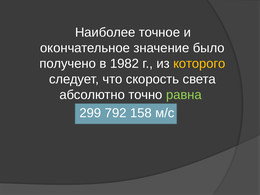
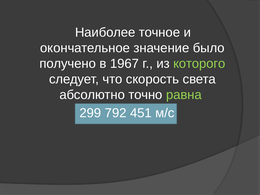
1982: 1982 -> 1967 (124, 64)
которого colour: yellow -> light green (199, 64)
158: 158 -> 451 (141, 113)
